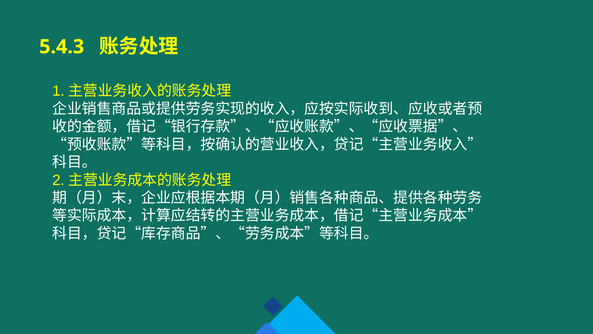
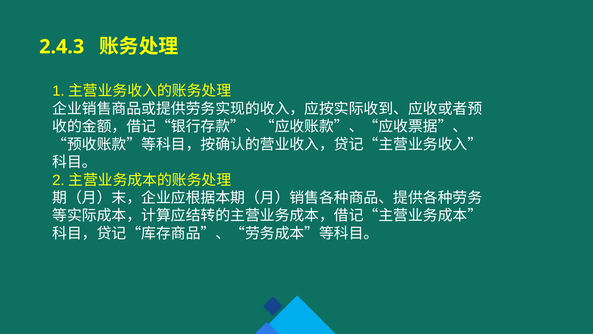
5.4.3: 5.4.3 -> 2.4.3 (62, 47)
